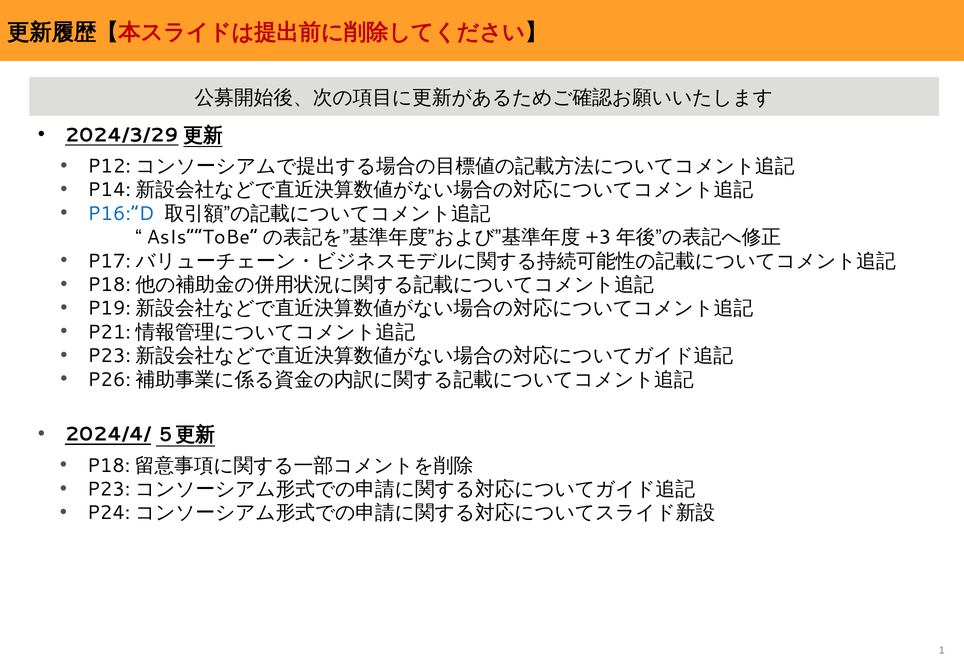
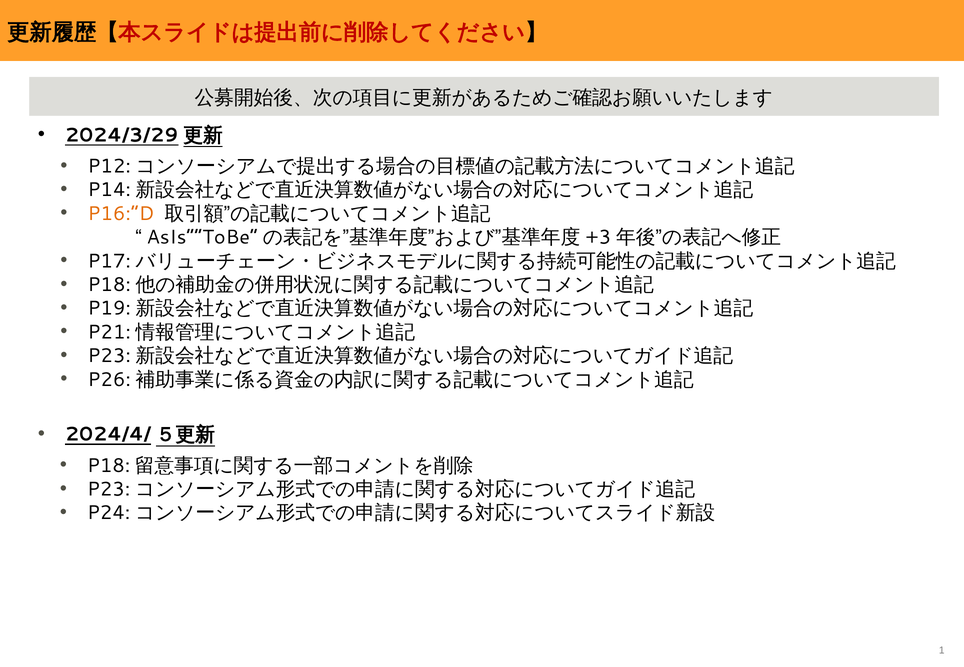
P16:”D colour: blue -> orange (121, 214)
